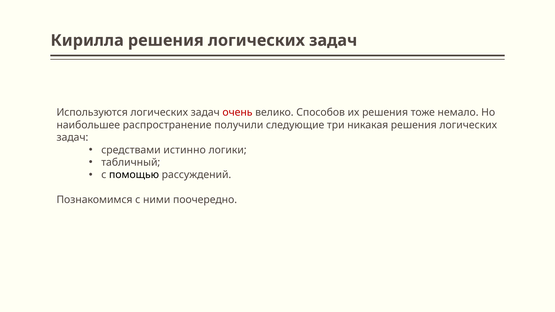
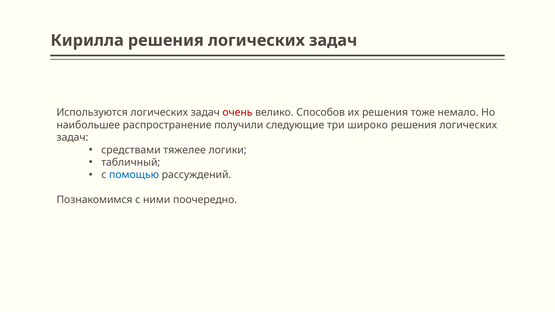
никакая: никакая -> широко (368, 125)
истинно: истинно -> тяжелее (185, 150)
помощью colour: black -> blue (134, 175)
